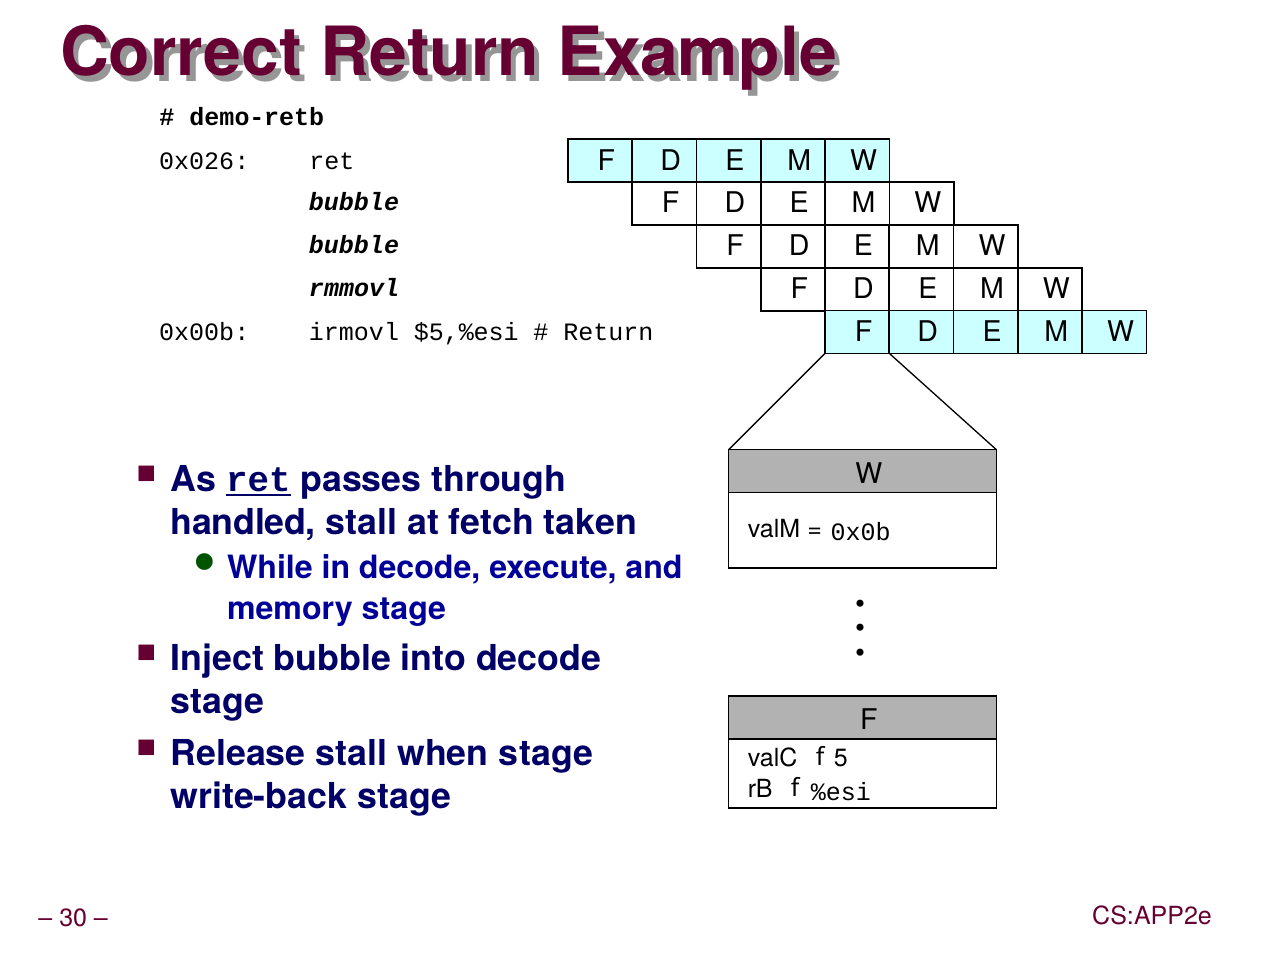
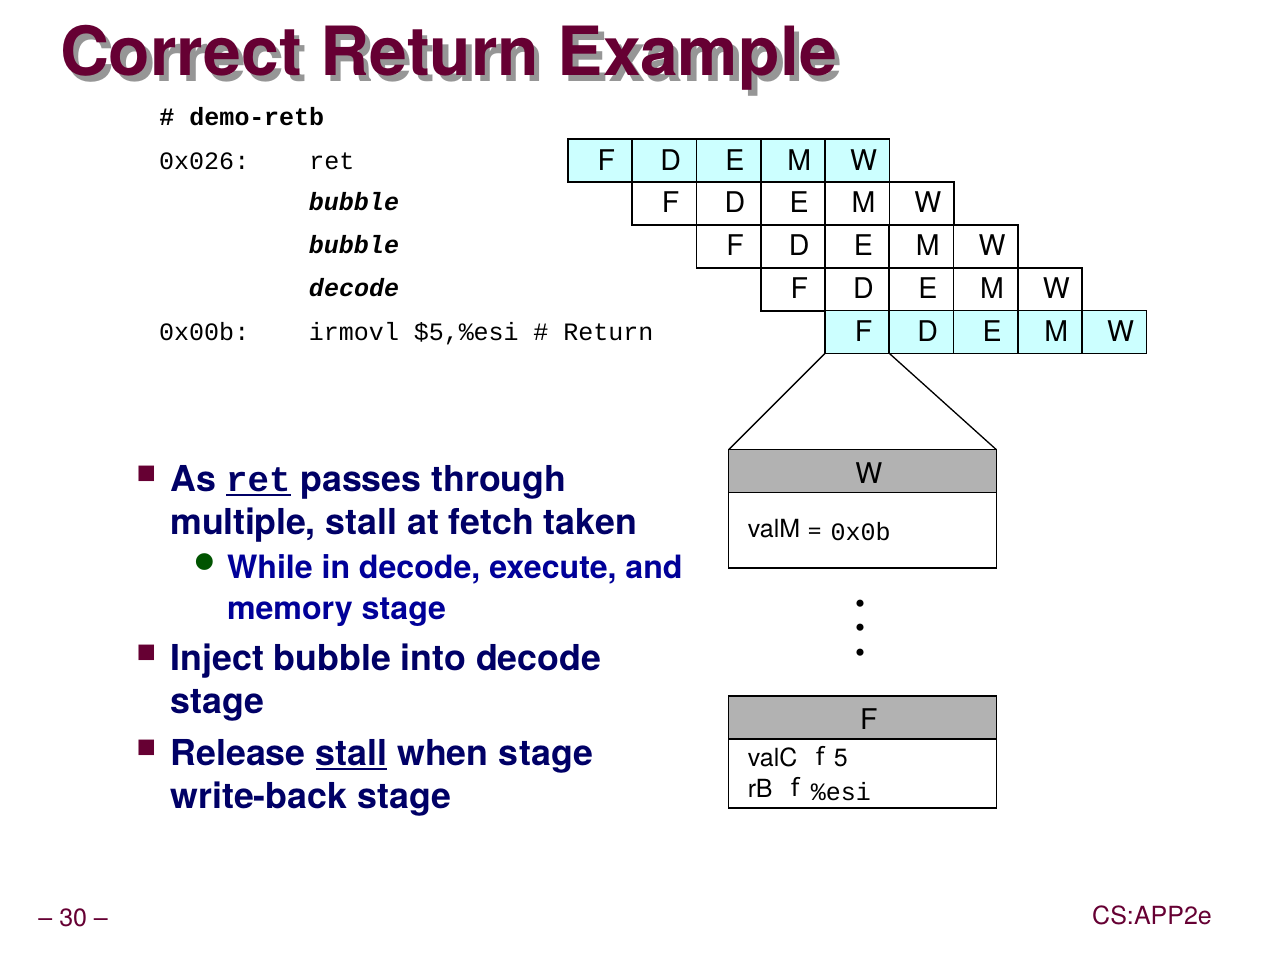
rmmovl: rmmovl -> decode (354, 289)
handled: handled -> multiple (243, 523)
stall underline: none -> present (351, 754)
